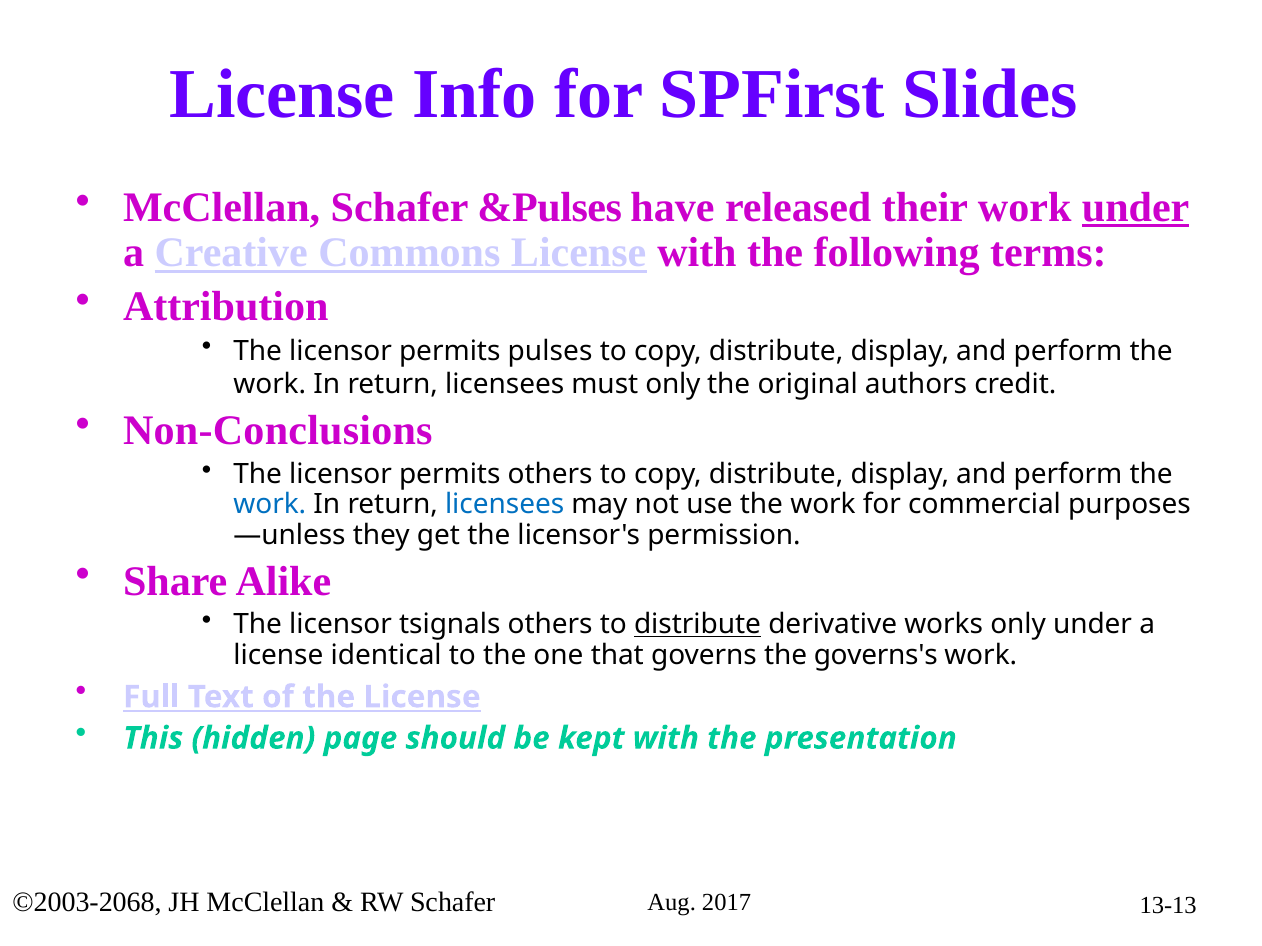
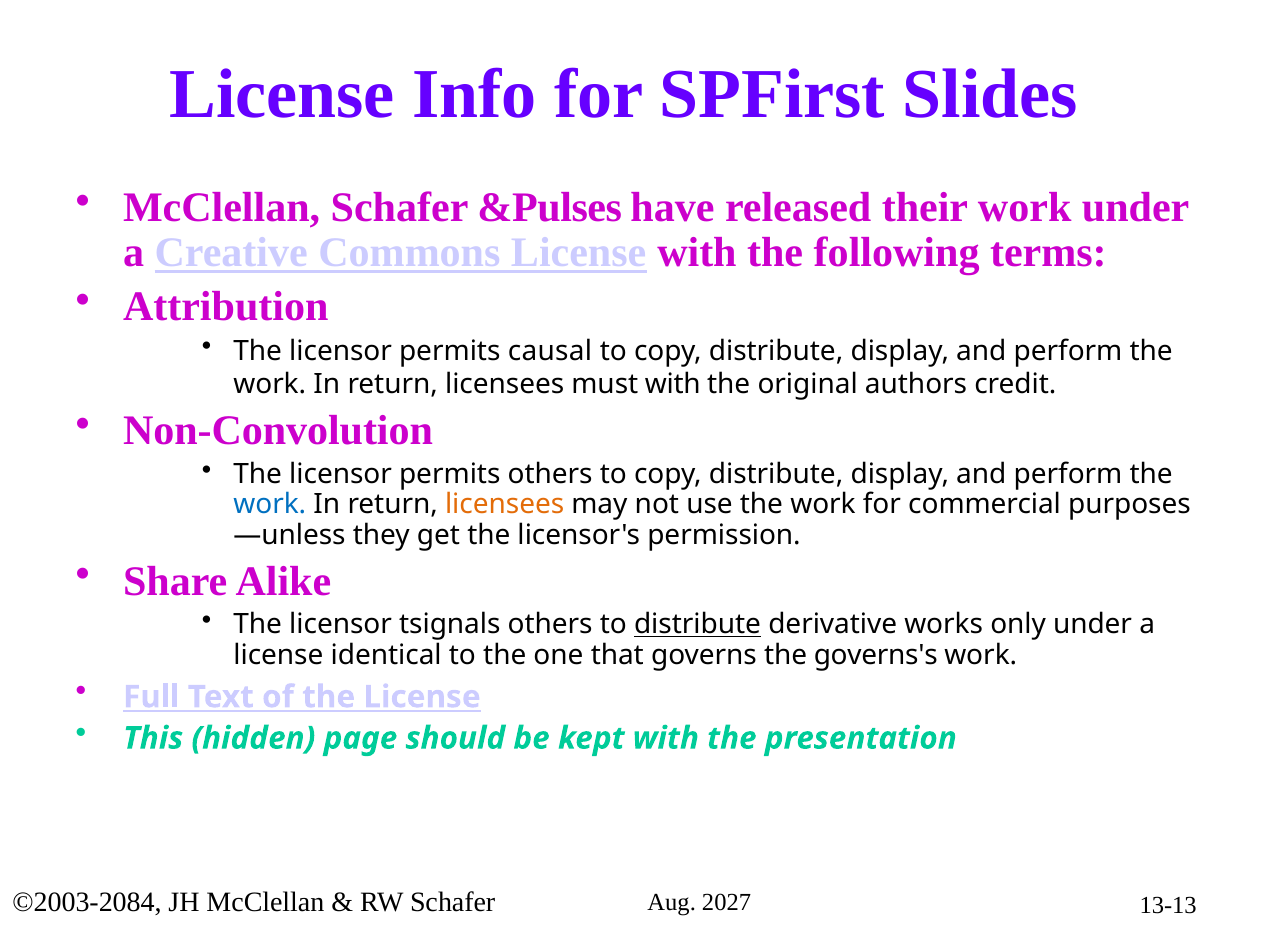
under underline: present -> none (1136, 208)
pulses: pulses -> causal (550, 351)
must only: only -> with (673, 384)
Non-Conclusions: Non-Conclusions -> Non-Convolution (278, 431)
licensees colour: blue -> orange (505, 505)
©2003-2068: ©2003-2068 -> ©2003-2084 (87, 903)
2017: 2017 -> 2027 (727, 903)
